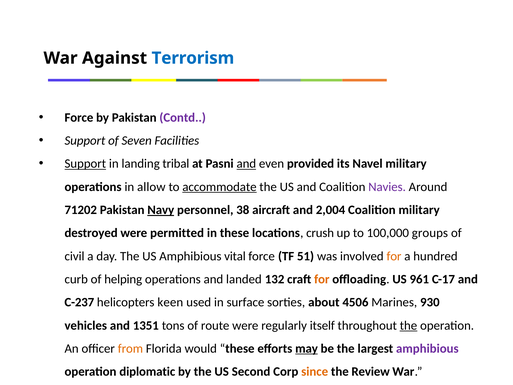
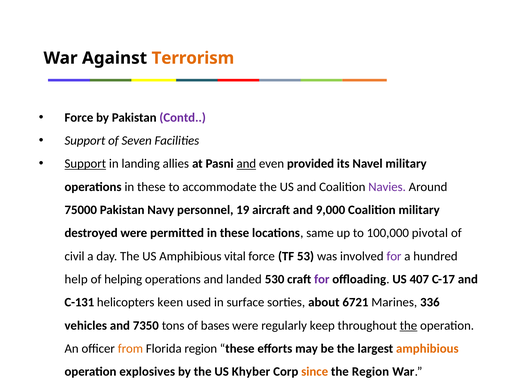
Terrorism colour: blue -> orange (193, 58)
tribal: tribal -> allies (176, 164)
operations in allow: allow -> these (151, 187)
accommodate underline: present -> none (219, 187)
71202: 71202 -> 75000 (81, 210)
Navy underline: present -> none (161, 210)
38: 38 -> 19 (243, 210)
2,004: 2,004 -> 9,000 (331, 210)
crush: crush -> same (320, 233)
groups: groups -> pivotal (430, 233)
51: 51 -> 53 (306, 256)
for colour: orange -> purple (394, 256)
curb: curb -> help (76, 279)
132: 132 -> 530 (275, 279)
for colour: orange -> purple (322, 279)
961: 961 -> 407 (419, 279)
C-237: C-237 -> C-131 (79, 302)
4506: 4506 -> 6721 (355, 302)
930: 930 -> 336 (430, 302)
1351: 1351 -> 7350 (146, 325)
route: route -> bases (215, 325)
itself: itself -> keep (322, 325)
Florida would: would -> region (201, 348)
may underline: present -> none (307, 348)
amphibious colour: purple -> orange (427, 348)
diplomatic: diplomatic -> explosives (147, 371)
Second: Second -> Khyber (251, 371)
the Review: Review -> Region (370, 371)
